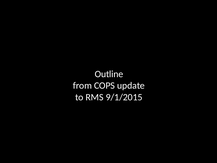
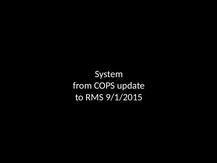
Outline: Outline -> System (109, 74)
